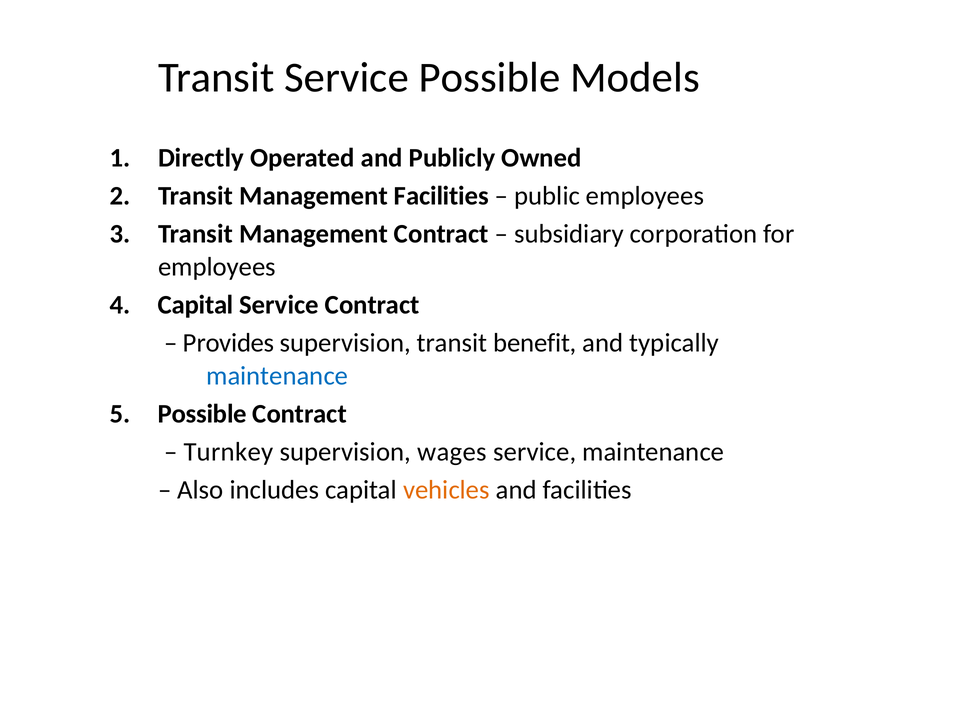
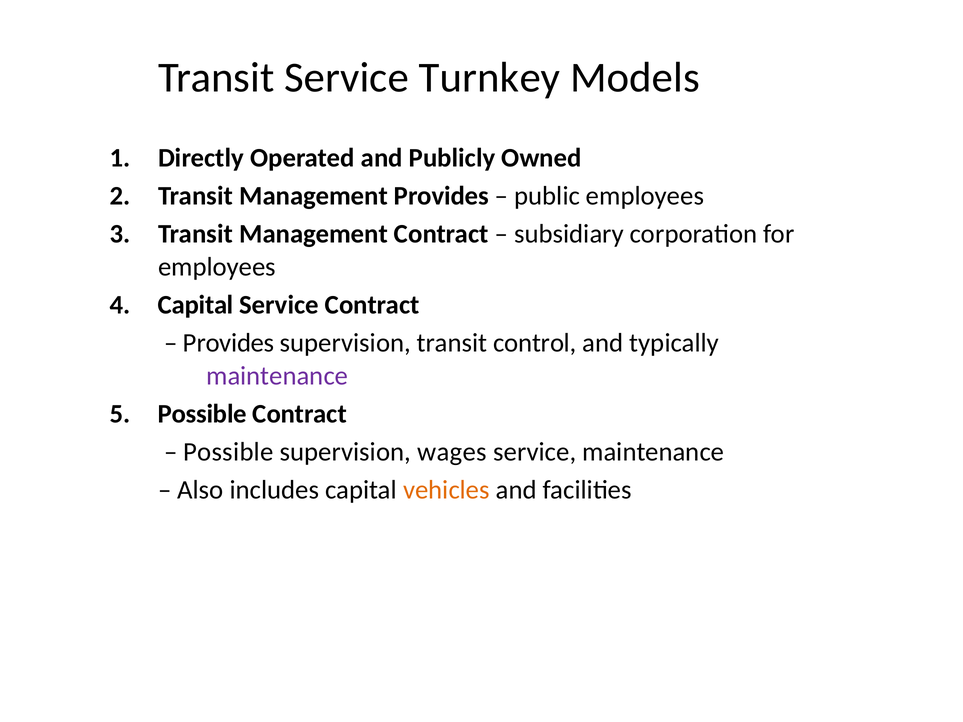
Service Possible: Possible -> Turnkey (489, 77)
Management Facilities: Facilities -> Provides (441, 196)
benefit: benefit -> control (535, 343)
maintenance colour: blue -> purple (277, 376)
Turnkey: Turnkey -> Possible (228, 452)
